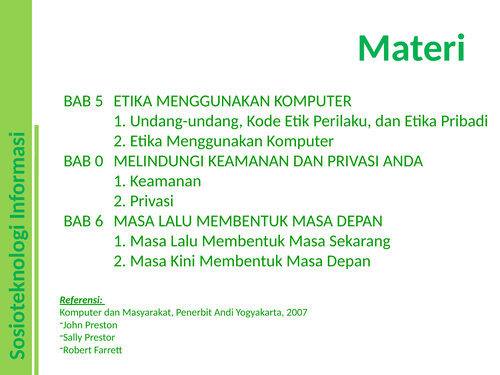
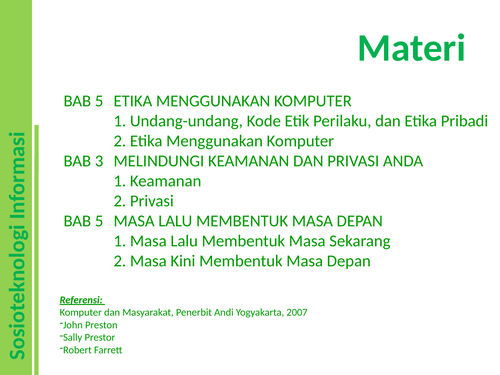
0: 0 -> 3 (99, 161)
6: 6 -> 5 (99, 221)
